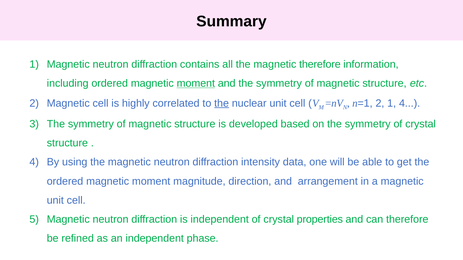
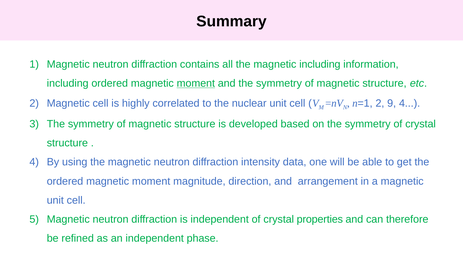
magnetic therefore: therefore -> including (320, 64)
the underline: present -> none (222, 103)
2 1: 1 -> 9 (392, 103)
